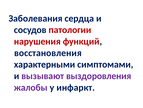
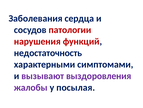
восстановления: восстановления -> недостаточность (48, 53)
инфаркт: инфаркт -> посылая (76, 87)
